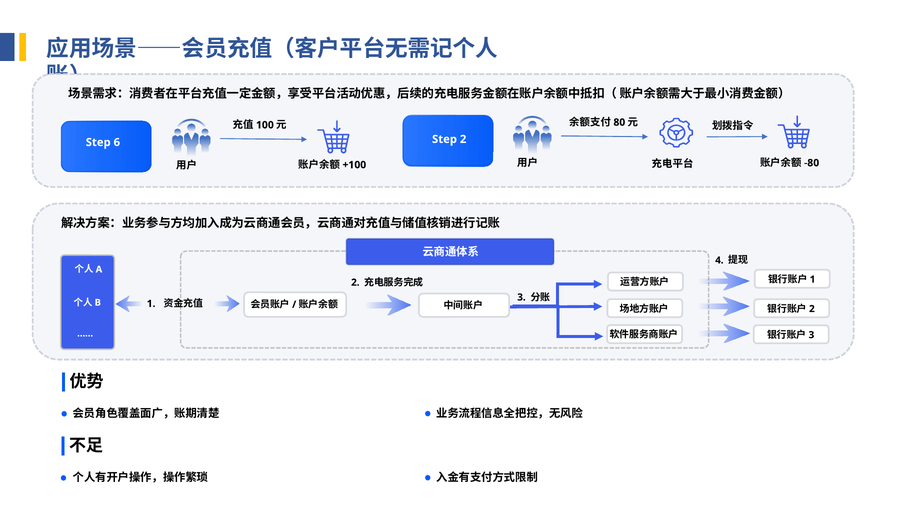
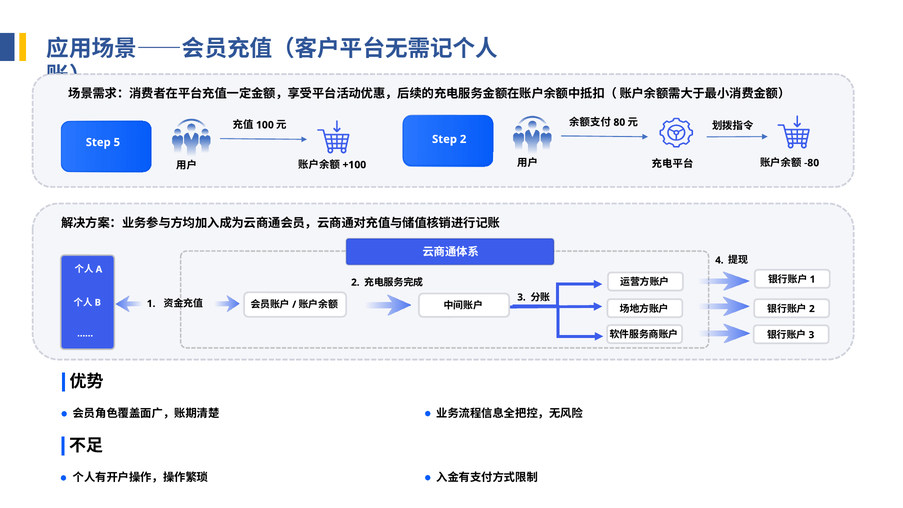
6: 6 -> 5 (117, 142)
